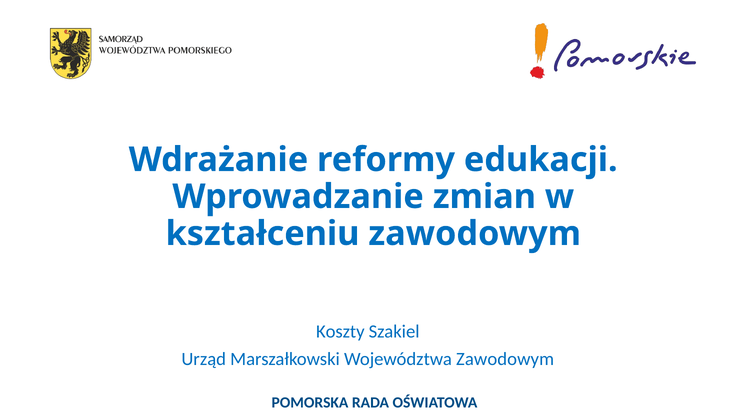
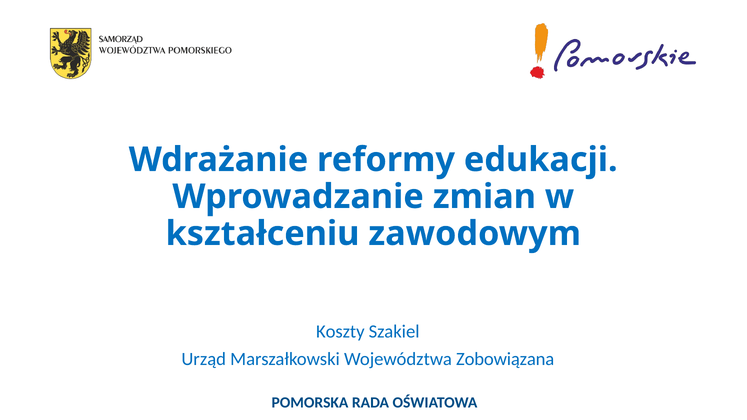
Województwa Zawodowym: Zawodowym -> Zobowiązana (505, 359)
